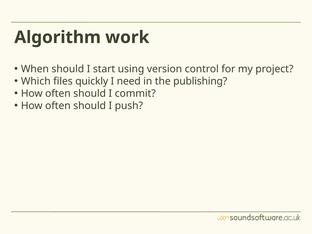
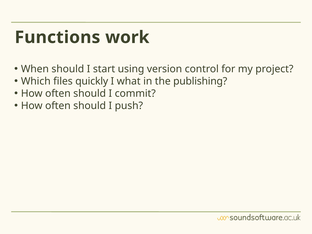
Algorithm: Algorithm -> Functions (57, 37)
need: need -> what (129, 81)
